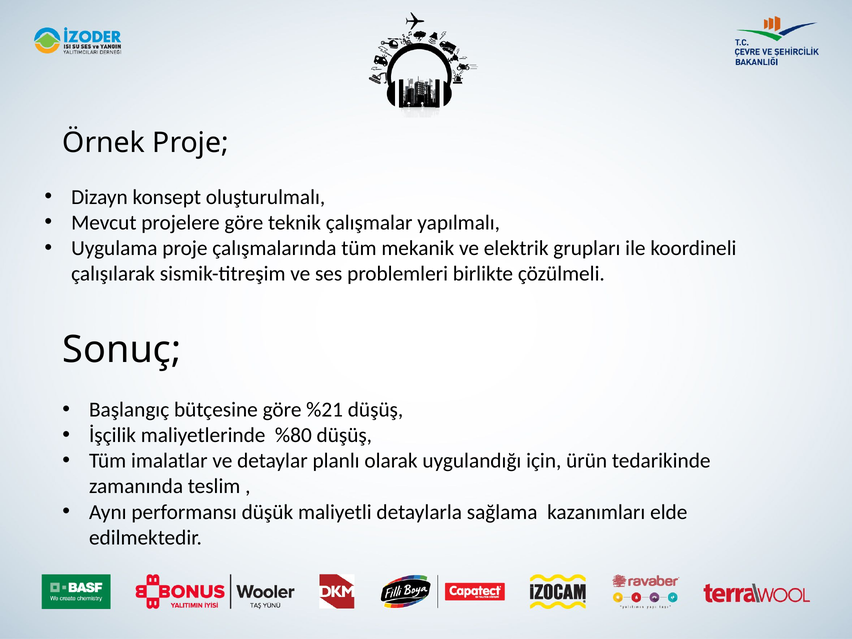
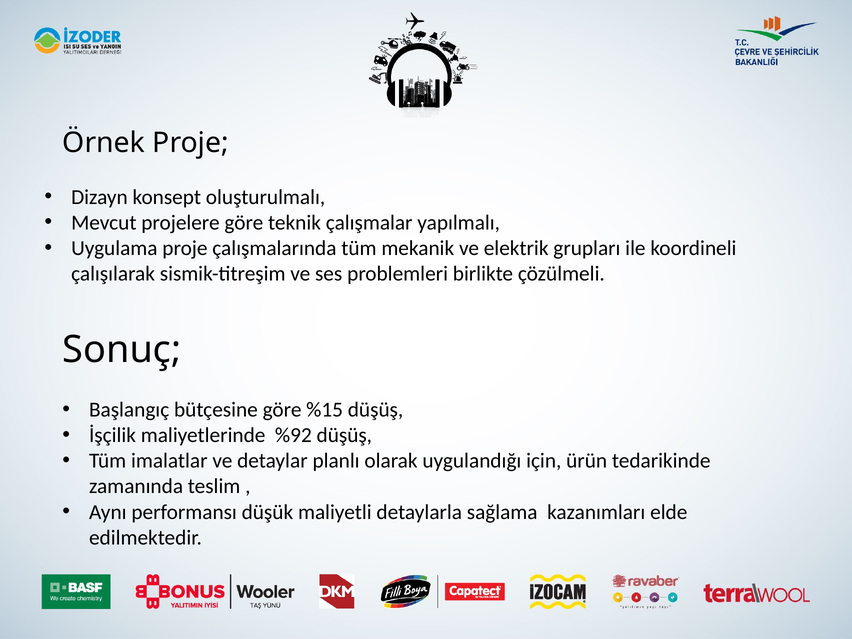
%21: %21 -> %15 (325, 410)
%80: %80 -> %92 (293, 435)
